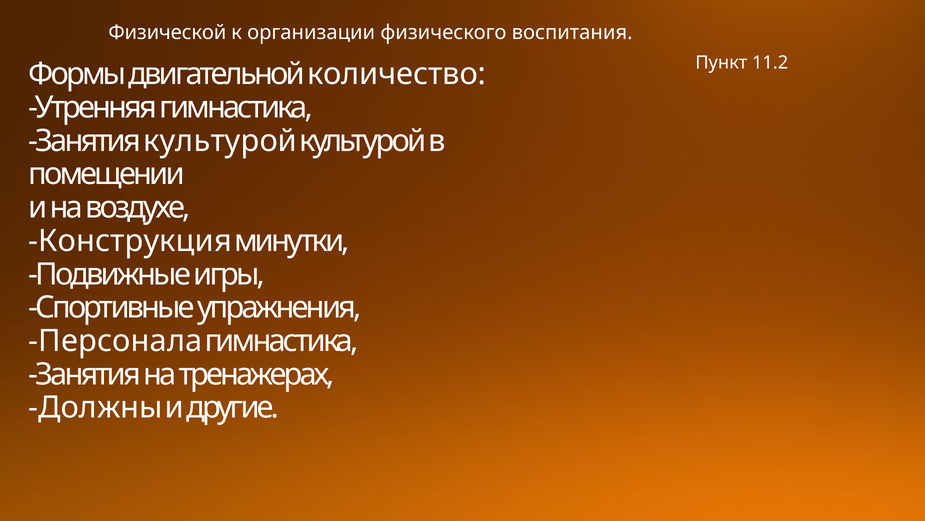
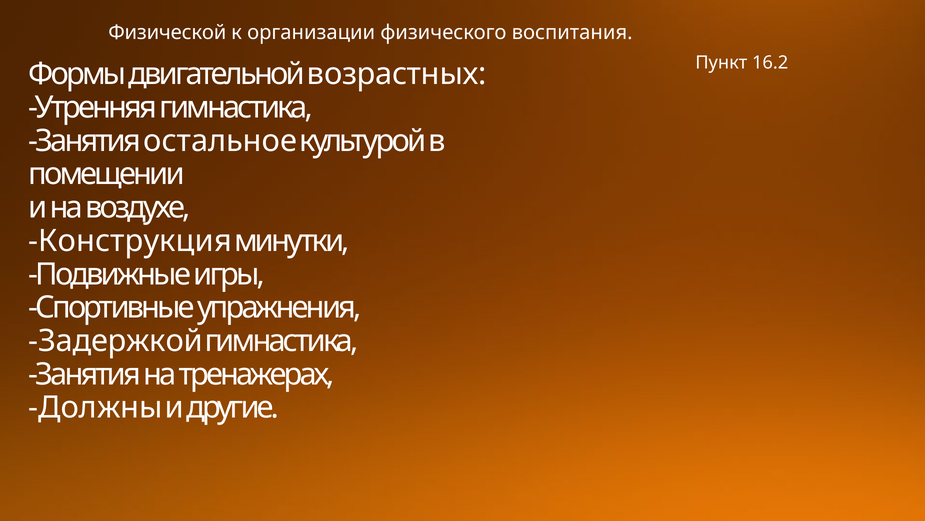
11.2: 11.2 -> 16.2 (770, 63)
количество: количество -> возрастных (397, 74)
Занятия культурой: культурой -> остальное (220, 141)
Персонала: Персонала -> Задержкой (116, 341)
